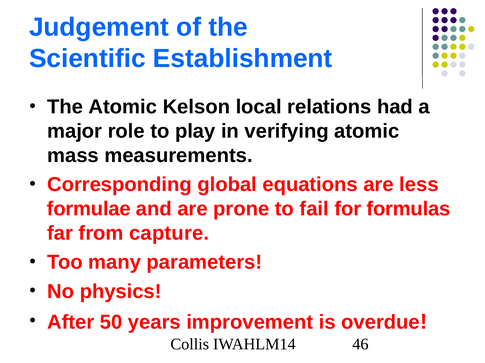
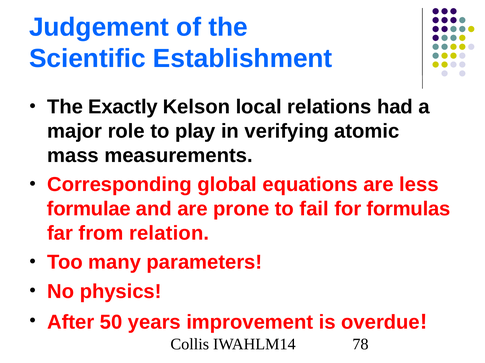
The Atomic: Atomic -> Exactly (123, 107)
capture: capture -> relation (169, 234)
46: 46 -> 78 (360, 345)
